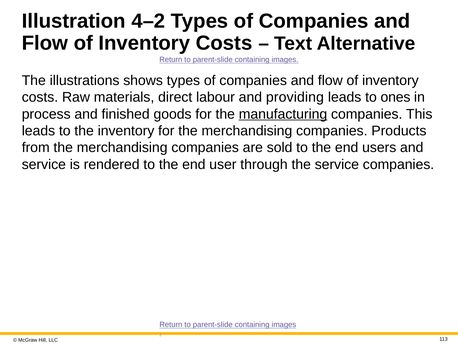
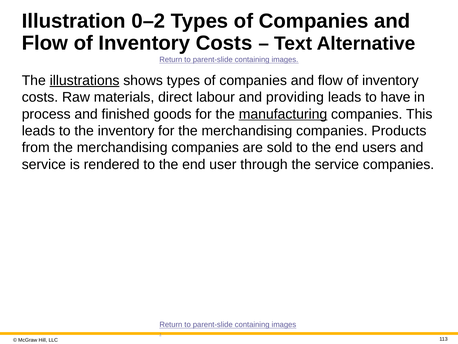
4–2: 4–2 -> 0–2 (148, 21)
illustrations underline: none -> present (85, 80)
ones: ones -> have (395, 97)
